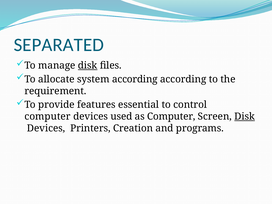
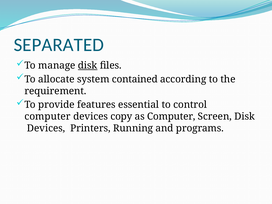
system according: according -> contained (135, 79)
used: used -> copy (121, 117)
Disk underline: present -> none (245, 117)
Creation: Creation -> Running (133, 128)
